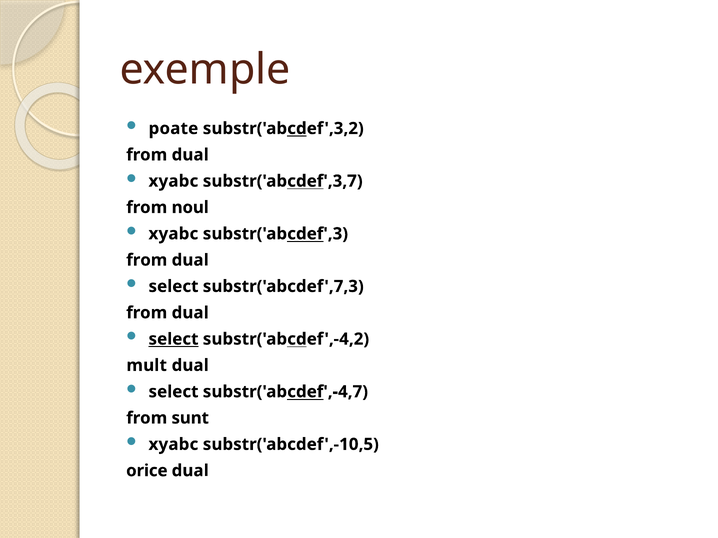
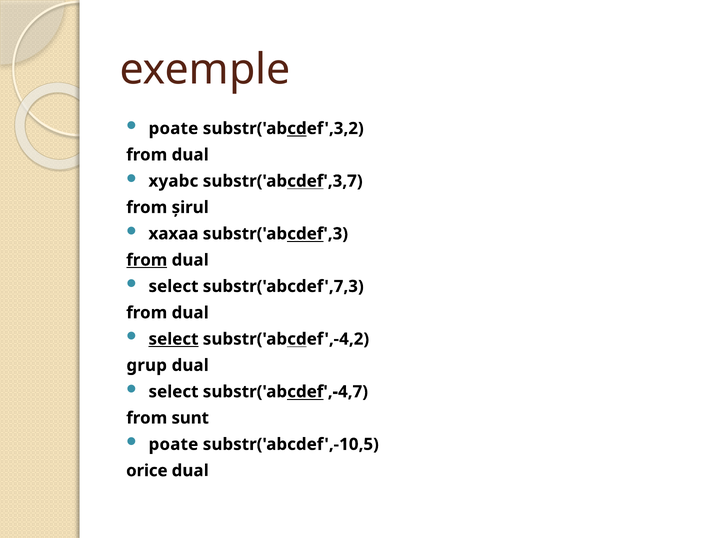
noul: noul -> şirul (190, 208)
xyabc: xyabc -> xaxaa (174, 234)
from underline: none -> present (147, 260)
mult: mult -> grup (147, 366)
xyabc: xyabc -> poate (173, 445)
